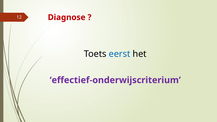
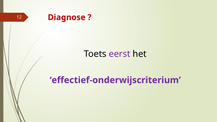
eerst colour: blue -> purple (120, 54)
